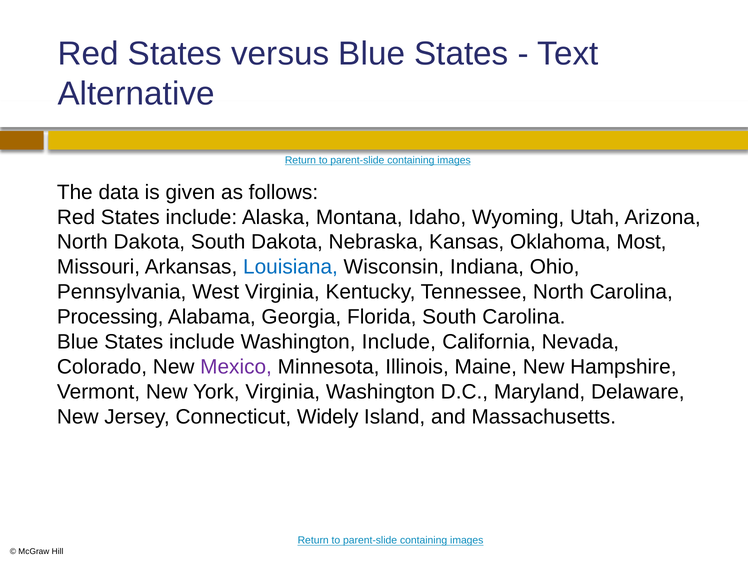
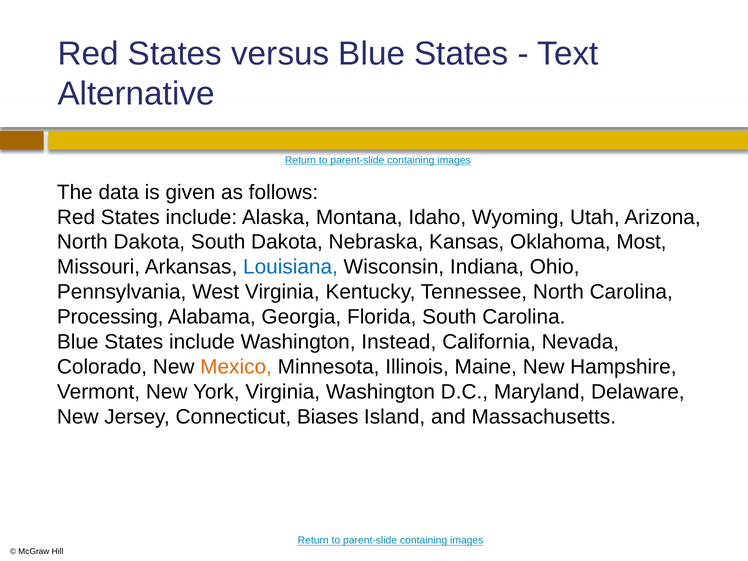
Washington Include: Include -> Instead (399, 342)
Mexico colour: purple -> orange (236, 367)
Widely: Widely -> Biases (328, 417)
